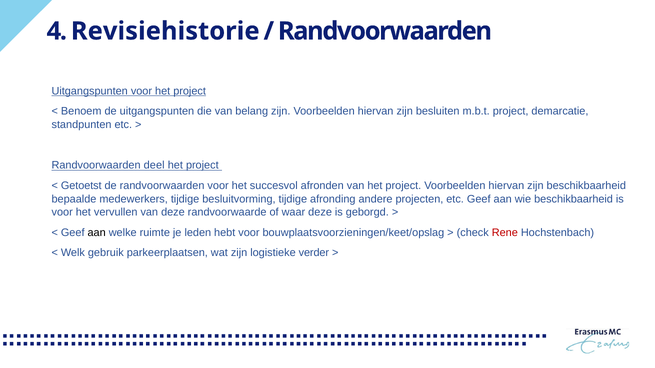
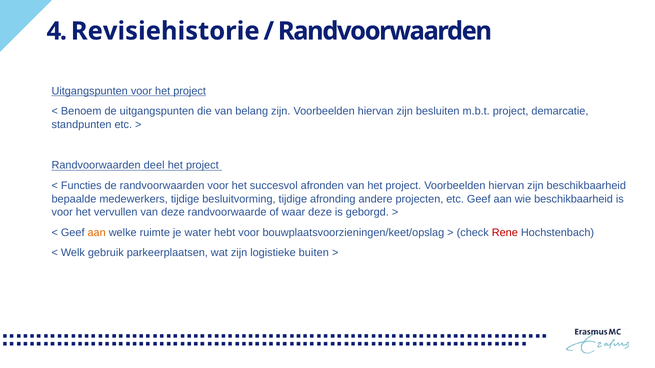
Getoetst: Getoetst -> Functies (81, 186)
aan colour: black -> orange (97, 233)
leden: leden -> water (198, 233)
verder: verder -> buiten (314, 253)
